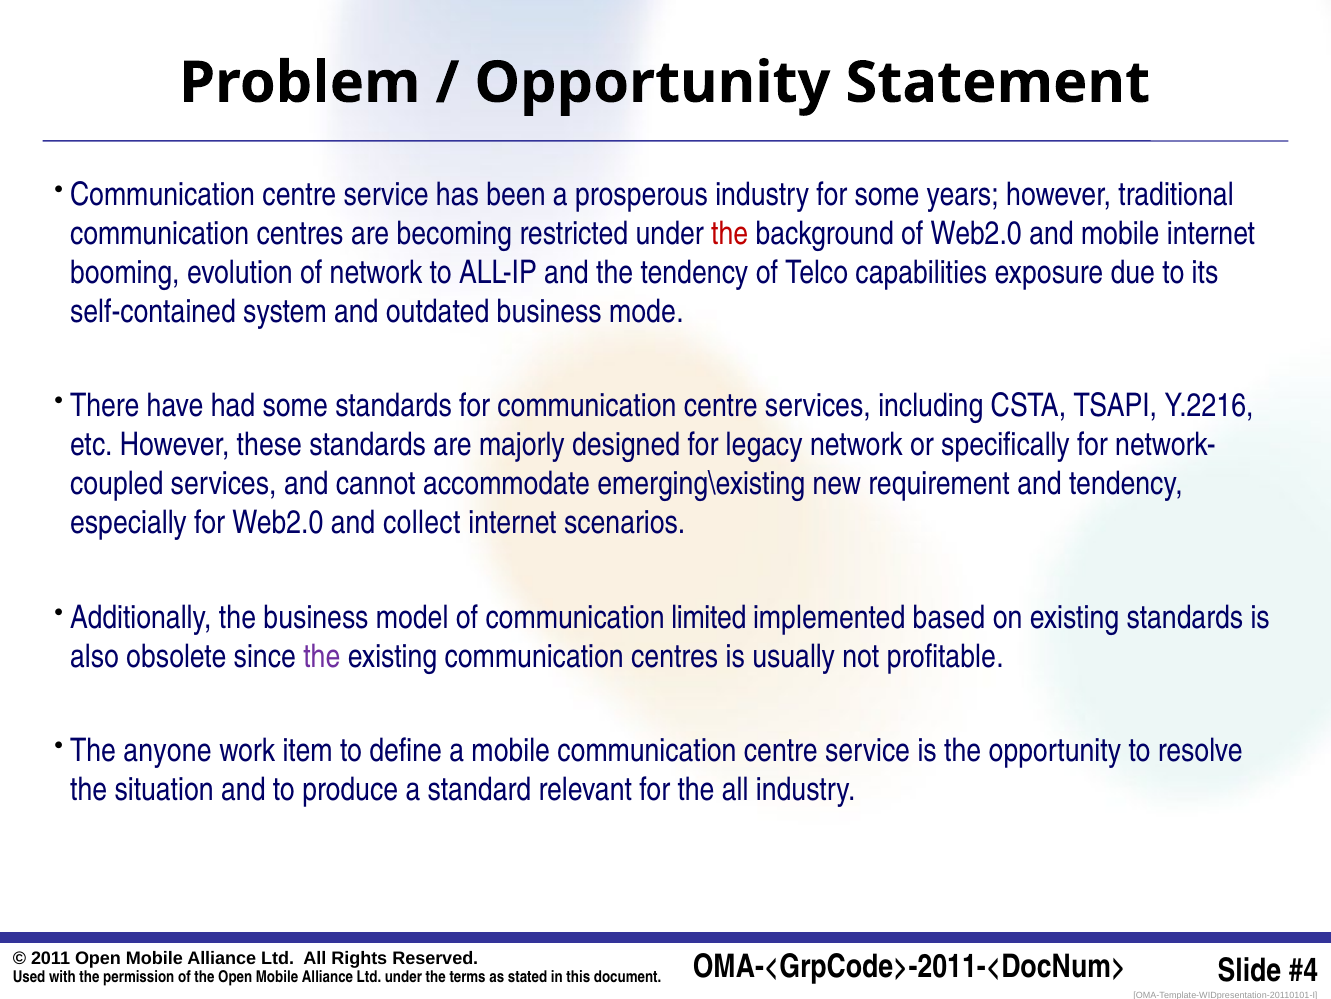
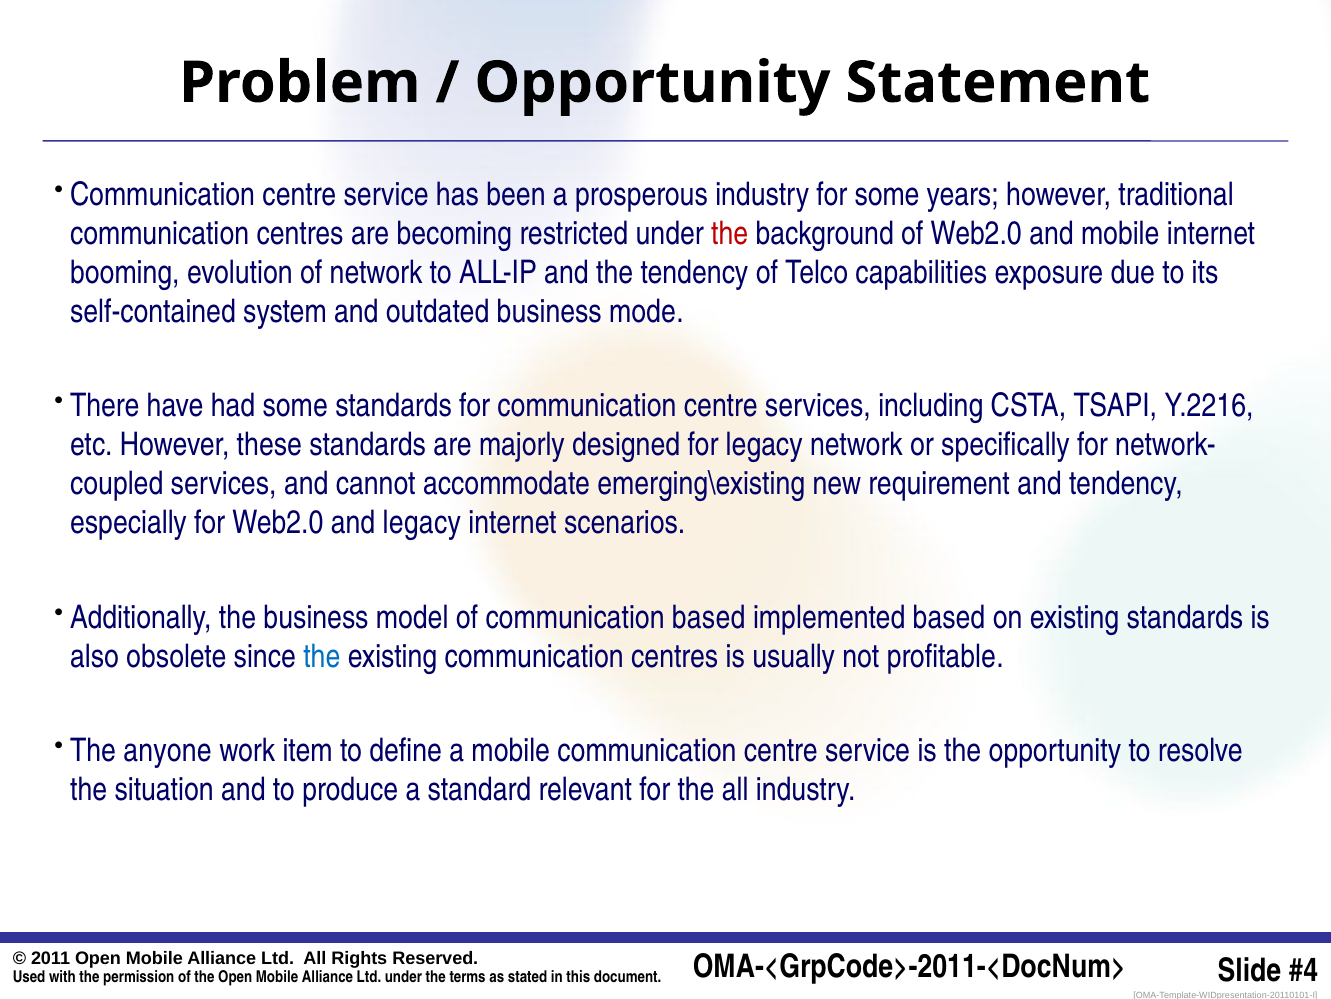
and collect: collect -> legacy (422, 523)
communication limited: limited -> based (709, 617)
the colour: purple -> blue (322, 656)
